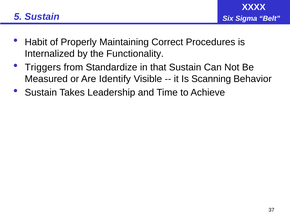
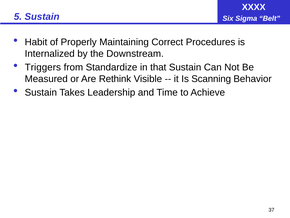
Functionality: Functionality -> Downstream (135, 54)
Identify: Identify -> Rethink (115, 79)
